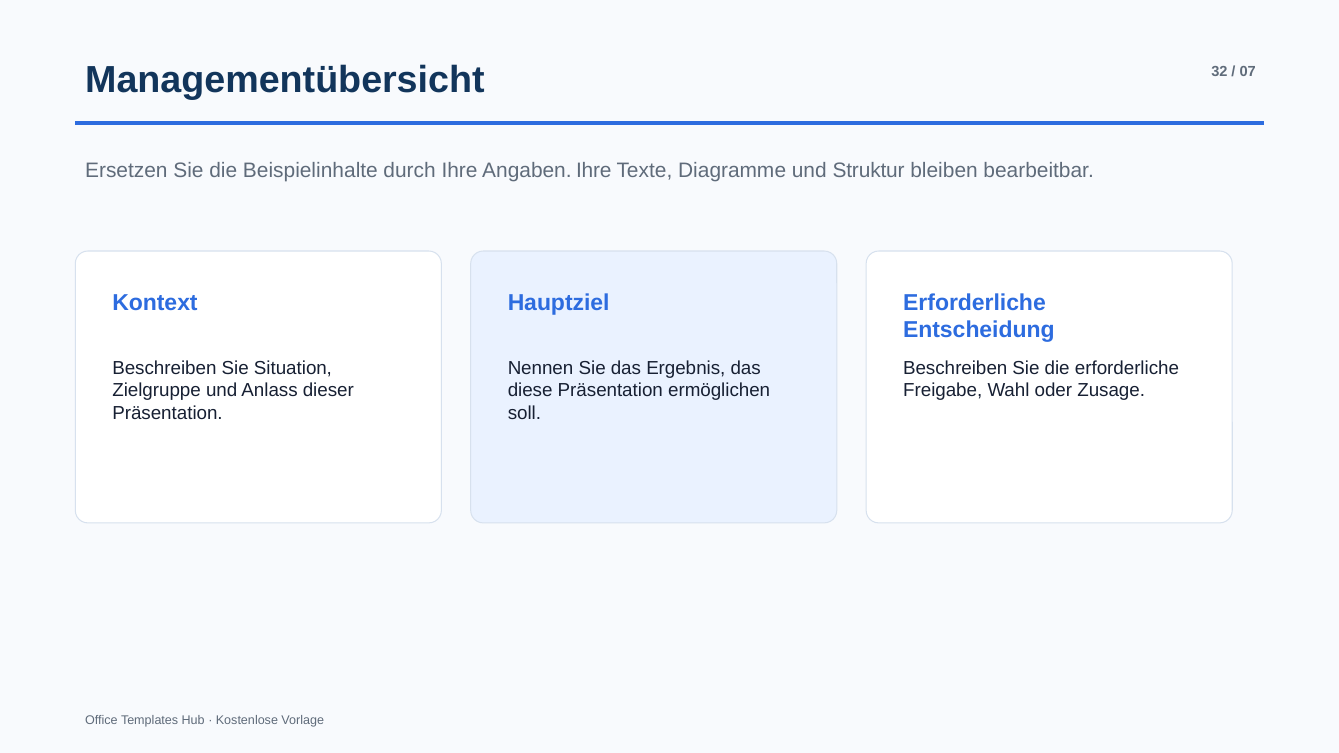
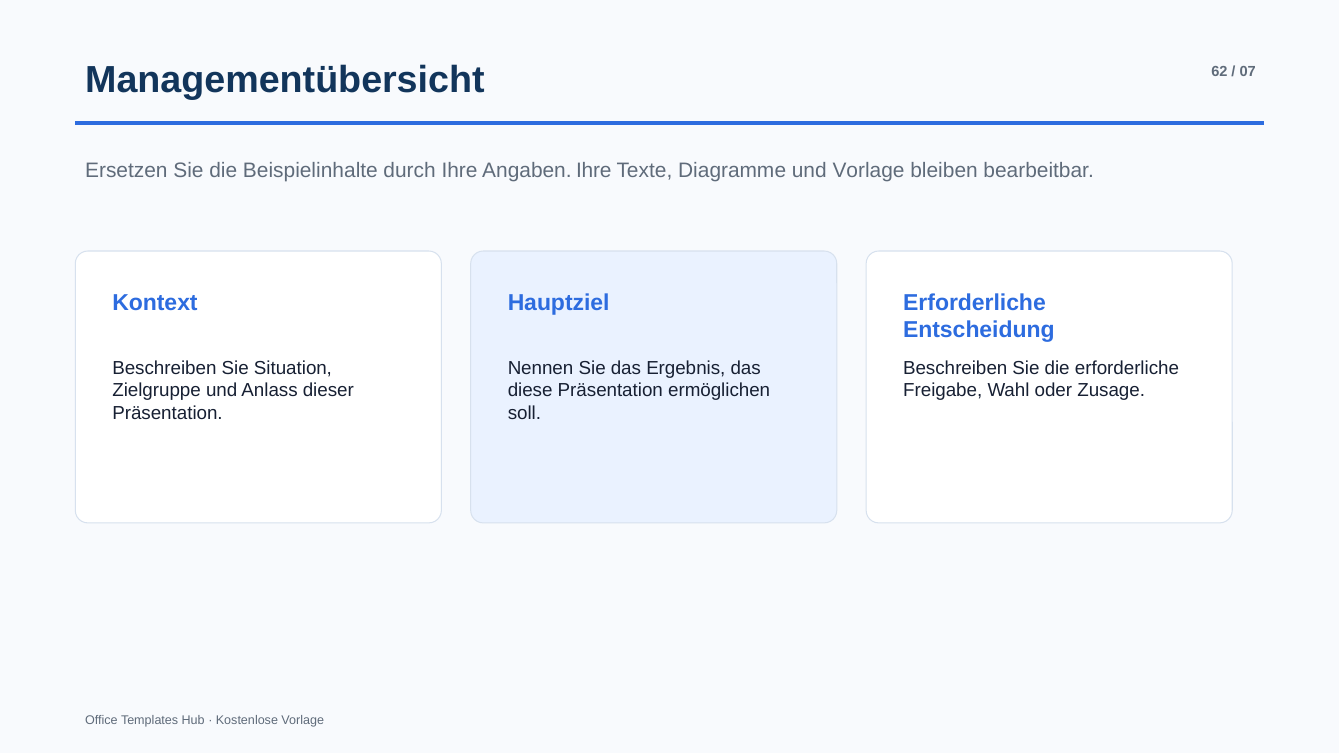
32: 32 -> 62 (1219, 71)
und Struktur: Struktur -> Vorlage (869, 171)
